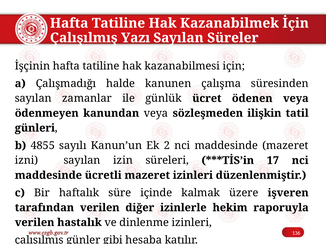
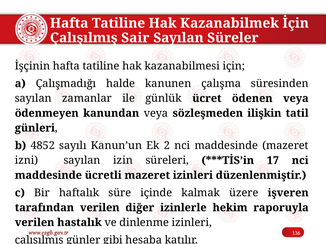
Yazı: Yazı -> Sair (135, 38)
4855: 4855 -> 4852 (43, 146)
